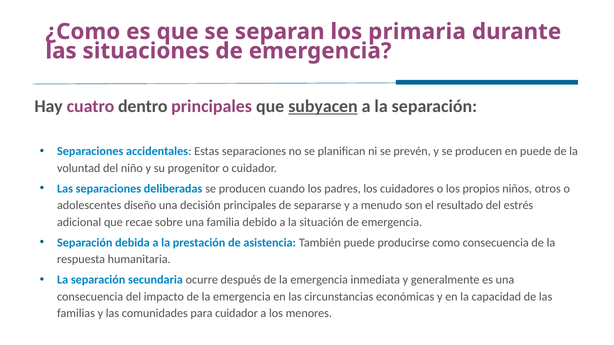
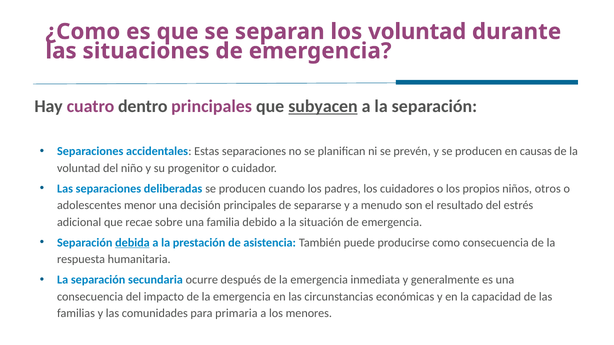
los primaria: primaria -> voluntad (417, 32)
en puede: puede -> causas (536, 151)
diseño: diseño -> menor (140, 206)
debida underline: none -> present (132, 243)
para cuidador: cuidador -> primaria (236, 314)
